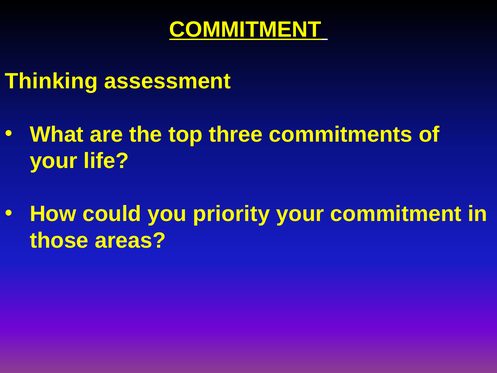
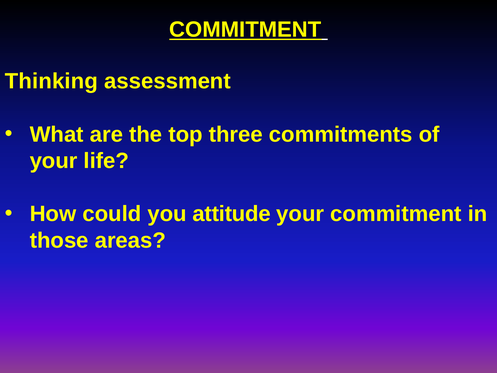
priority: priority -> attitude (232, 214)
